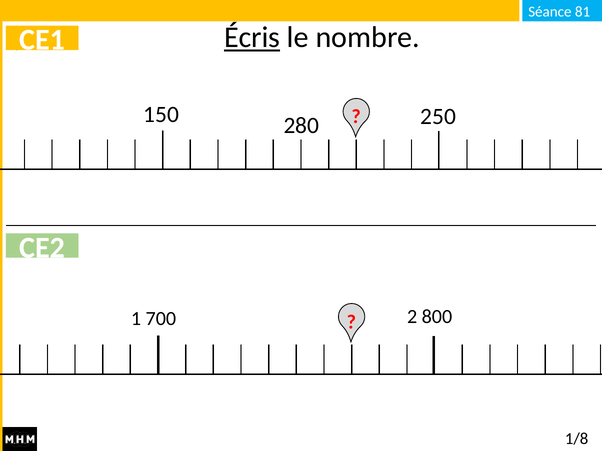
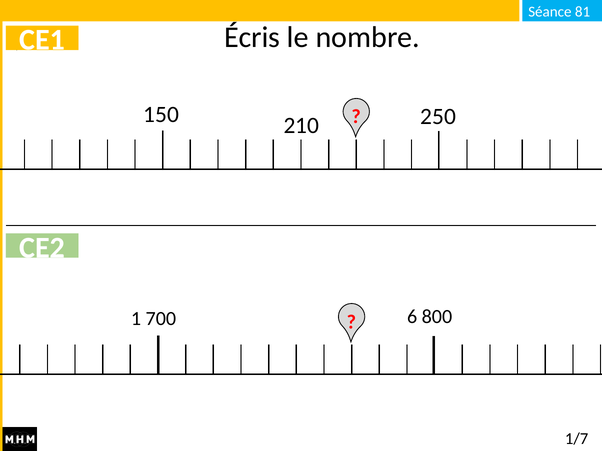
Écris underline: present -> none (252, 38)
280: 280 -> 210 (301, 126)
2: 2 -> 6 (412, 317)
1/8: 1/8 -> 1/7 (577, 439)
